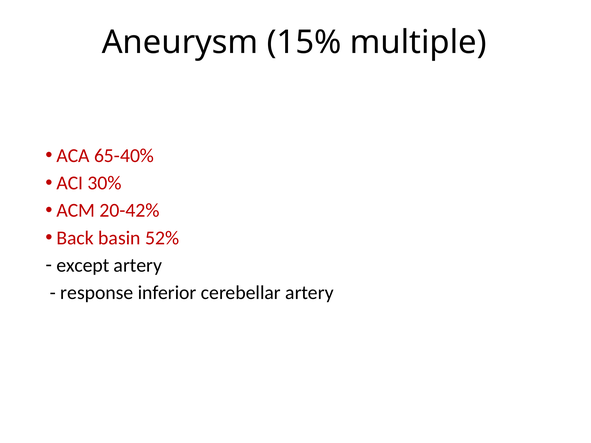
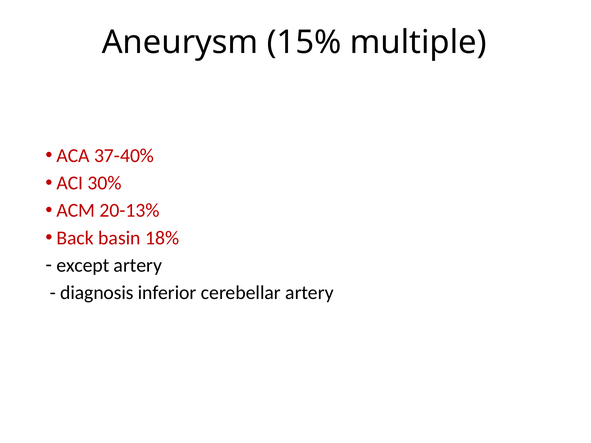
65-40%: 65-40% -> 37-40% (124, 156)
20-42%: 20-42% -> 20-13% (129, 211)
52%: 52% -> 18% (162, 238)
response: response -> diagnosis (97, 293)
